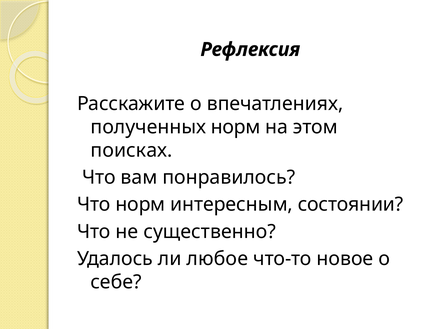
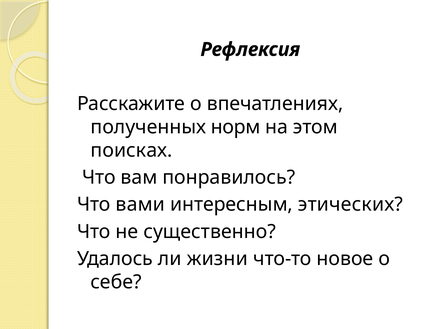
Что норм: норм -> вами (140, 204)
состоянии: состоянии -> этических (350, 204)
любое: любое -> жизни (217, 258)
